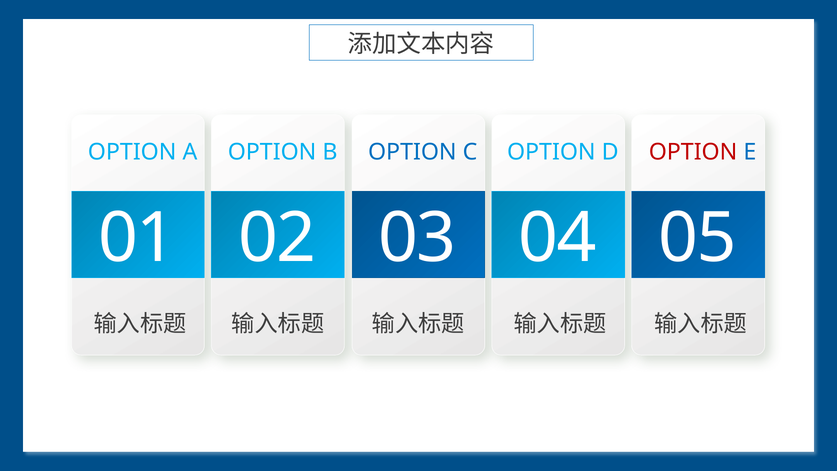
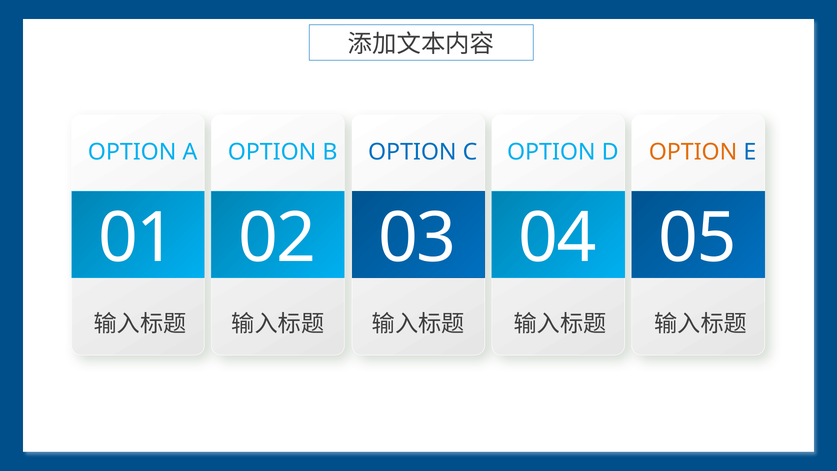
OPTION colour: red -> orange (693, 152)
